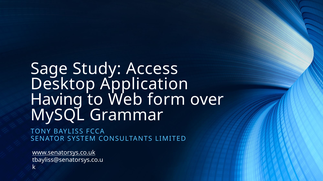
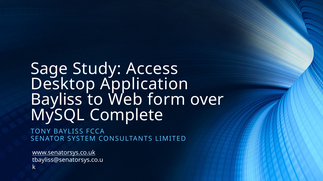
Having: Having -> Bayliss (57, 100)
Grammar: Grammar -> Complete (126, 116)
